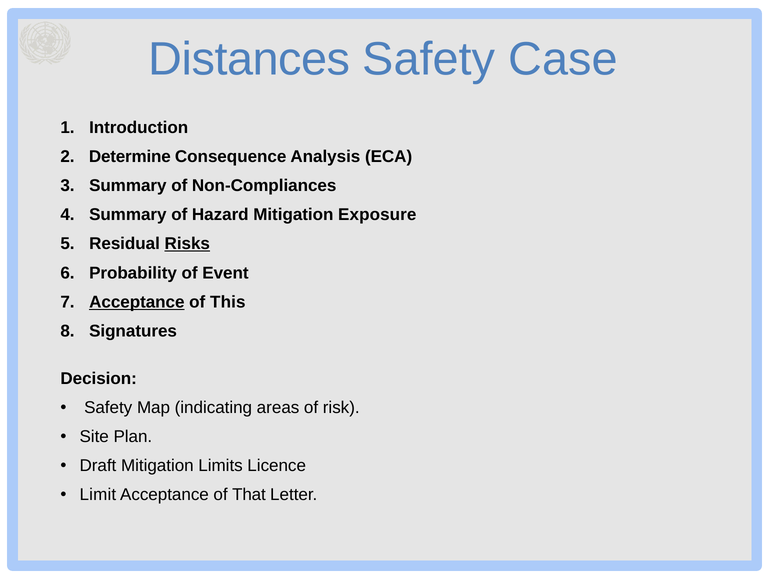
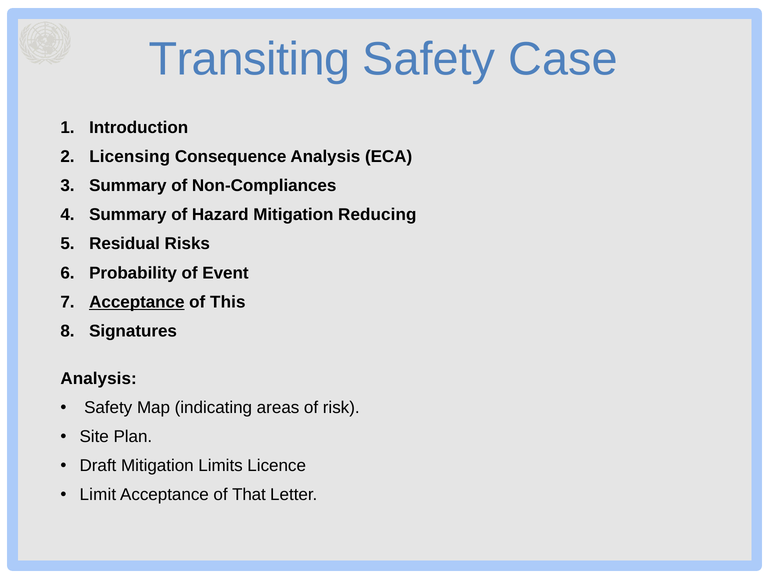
Distances: Distances -> Transiting (249, 59)
Determine: Determine -> Licensing (130, 157)
Exposure: Exposure -> Reducing (377, 215)
Risks underline: present -> none (187, 244)
Decision: Decision -> Analysis (99, 379)
